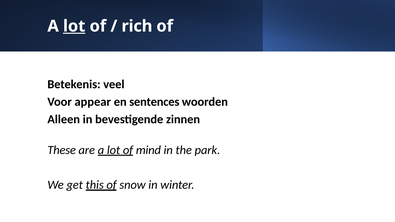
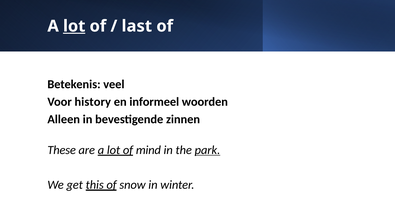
rich: rich -> last (137, 26)
appear: appear -> history (93, 102)
sentences: sentences -> informeel (154, 102)
park underline: none -> present (207, 150)
